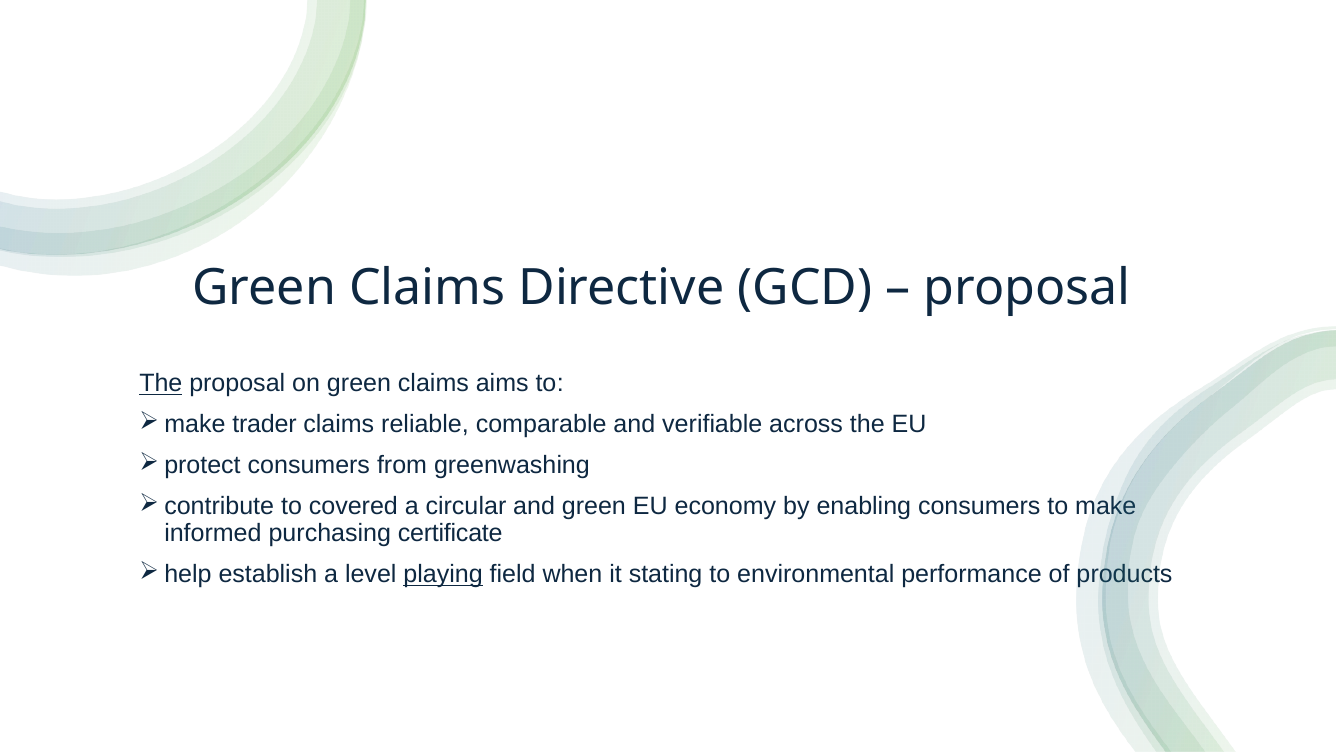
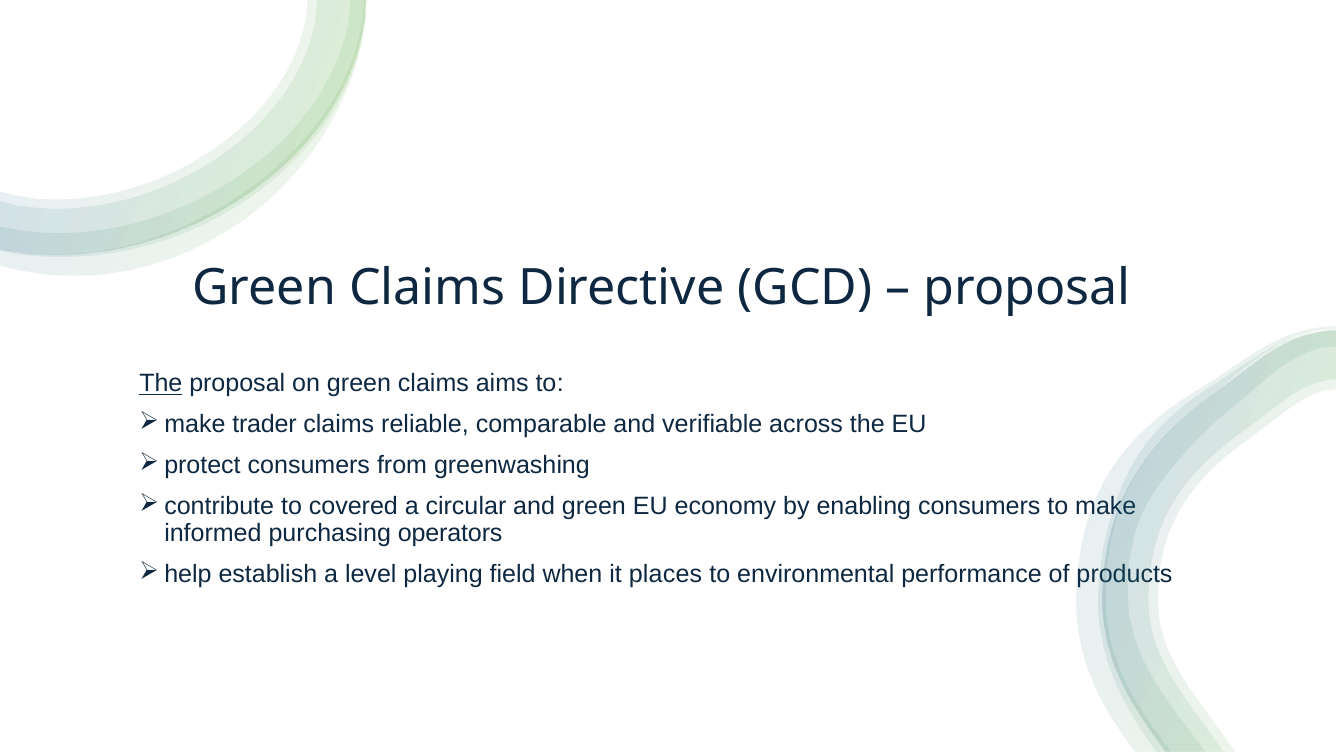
certificate: certificate -> operators (450, 533)
playing underline: present -> none (443, 574)
stating: stating -> places (665, 574)
